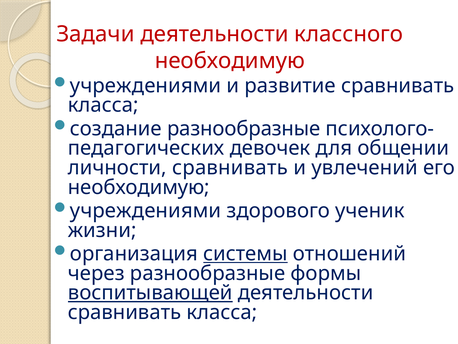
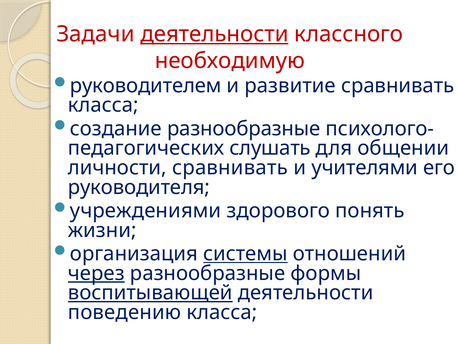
деятельности underline: none -> present (214, 34)
учреждениями: учреждениями -> руководителем (146, 86)
девочек: девочек -> слушать (270, 148)
увлечений: увлечений -> учителями (365, 168)
необходимую: необходимую -> руководителя (139, 187)
ученик: ученик -> понять (370, 210)
через underline: none -> present (96, 273)
сравнивать: сравнивать -> поведению (124, 312)
